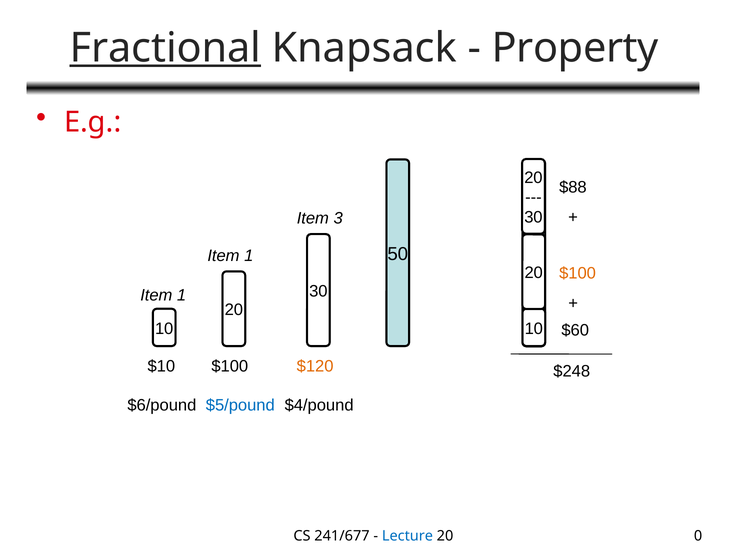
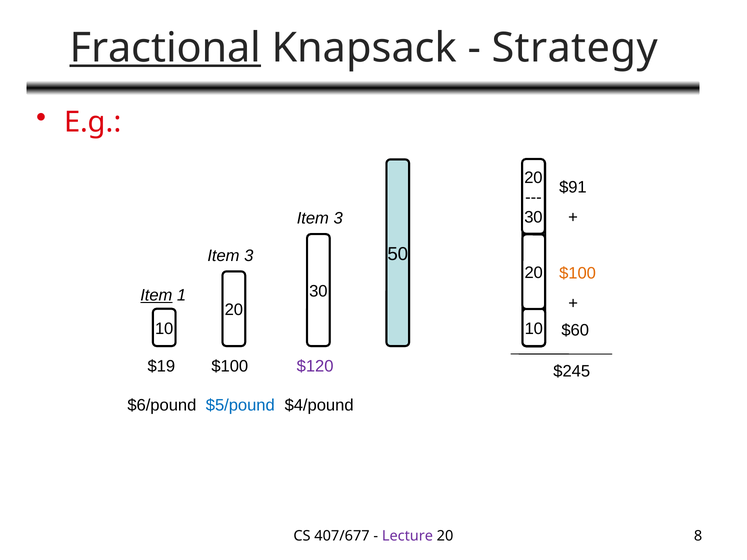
Property: Property -> Strategy (575, 48)
$88: $88 -> $91 (573, 187)
1: 1 -> 3 (249, 256)
Item underline: none -> present (156, 295)
$10: $10 -> $19 (161, 366)
$120 colour: orange -> purple (315, 366)
$248: $248 -> $245 (572, 371)
241/677: 241/677 -> 407/677 (342, 536)
Lecture colour: blue -> purple (407, 536)
0: 0 -> 8 (698, 536)
